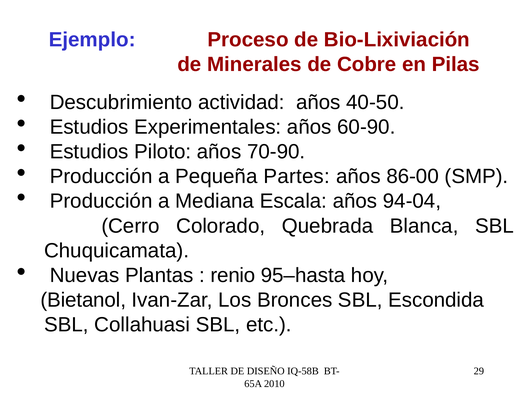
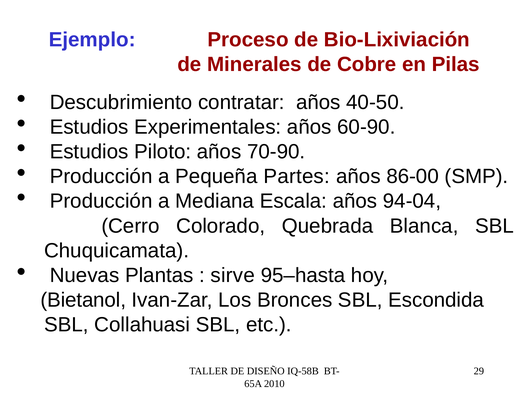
actividad: actividad -> contratar (241, 102)
renio: renio -> sirve (233, 275)
